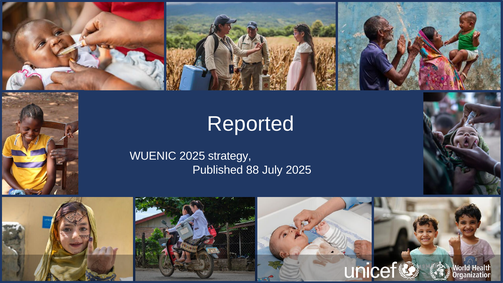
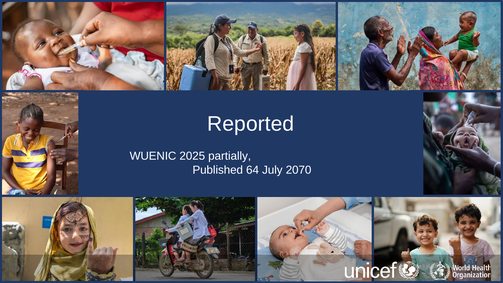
strategy: strategy -> partially (230, 156)
88: 88 -> 64 (253, 170)
July 2025: 2025 -> 2070 (299, 170)
